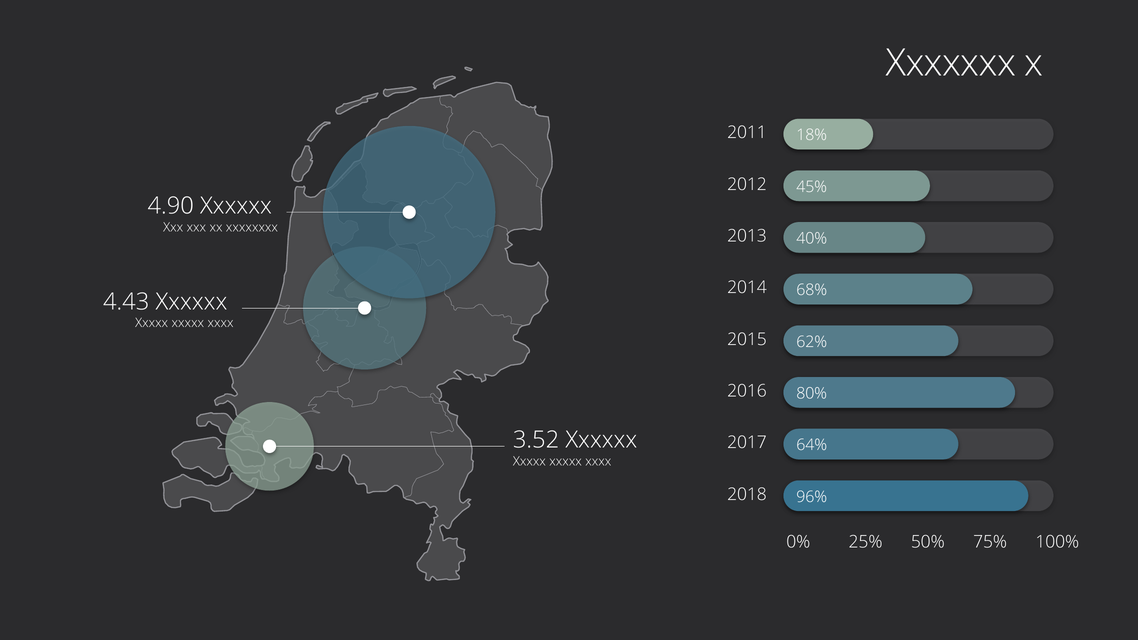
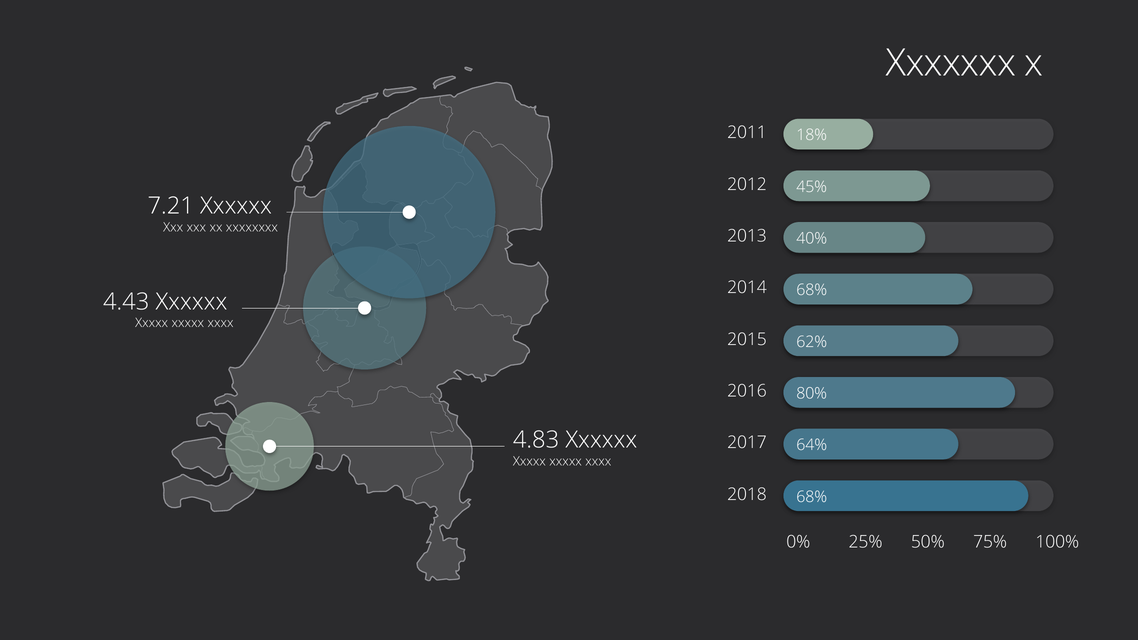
4.90: 4.90 -> 7.21 (171, 206)
3.52: 3.52 -> 4.83 (536, 440)
96%: 96% -> 68% (812, 497)
